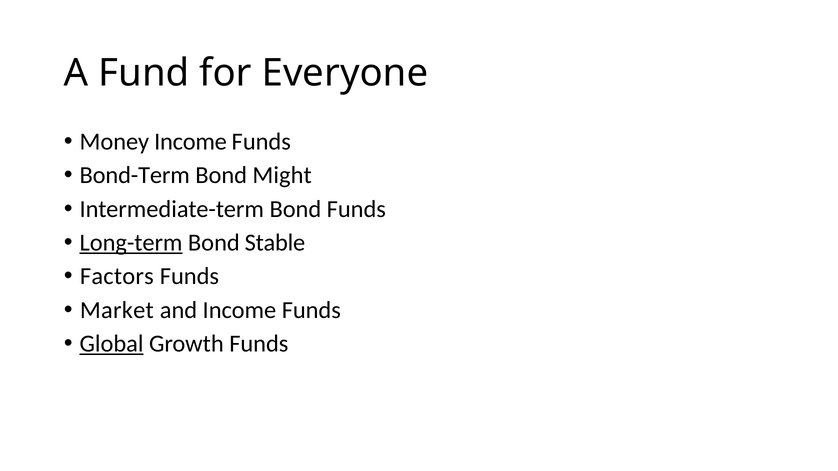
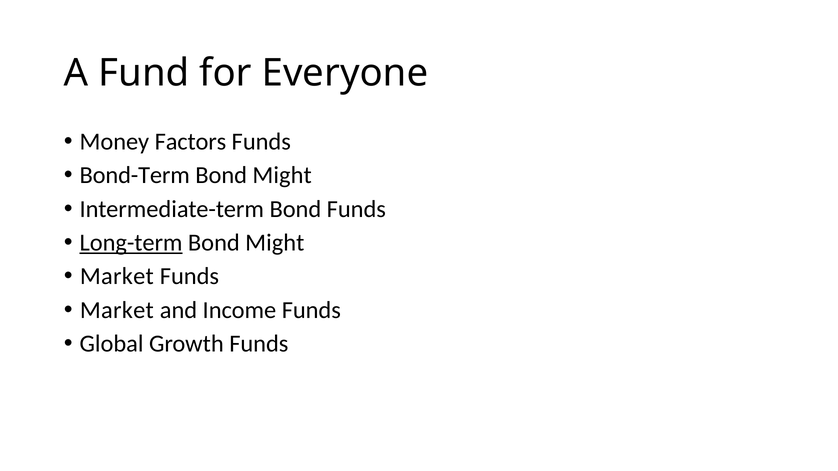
Money Income: Income -> Factors (190, 142)
Stable: Stable -> Might (275, 243)
Factors: Factors -> Market (117, 277)
Global underline: present -> none (112, 344)
